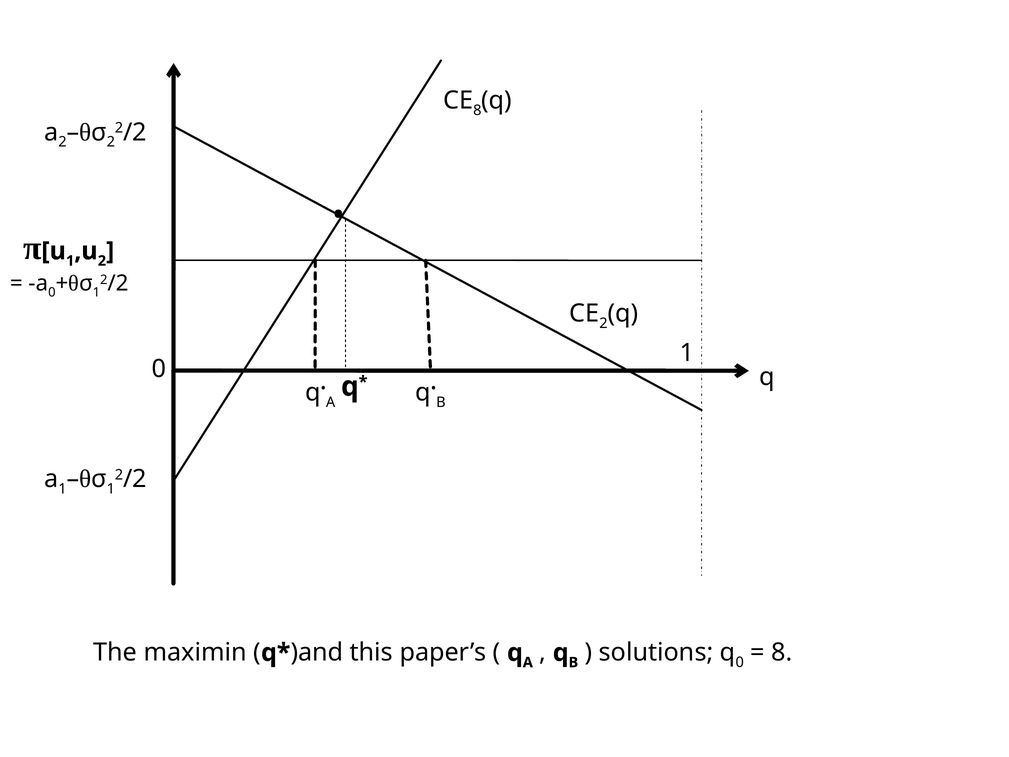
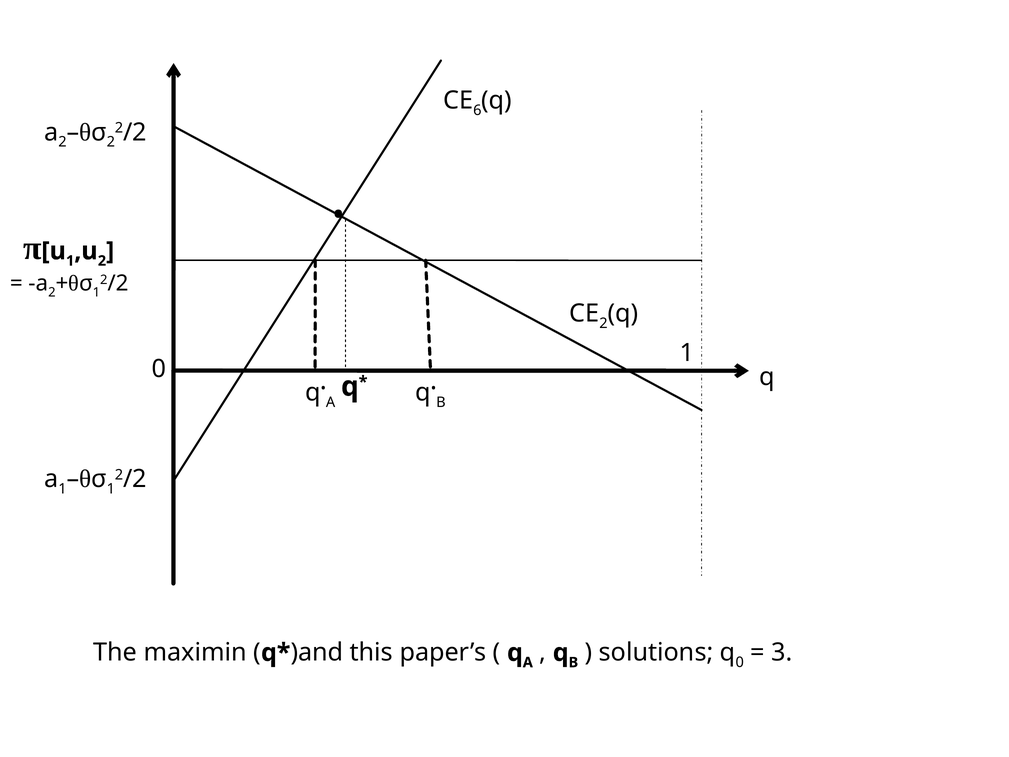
8: 8 -> 6 (477, 110)
0: 0 -> 2 (52, 292)
8: 8 -> 3 (782, 652)
